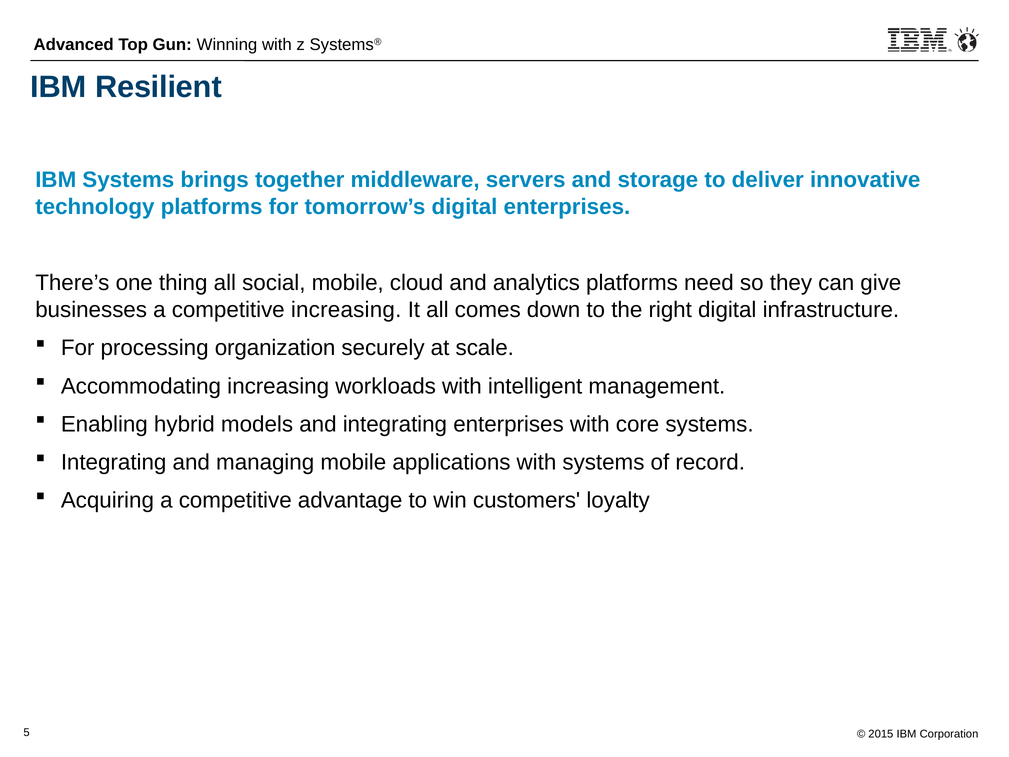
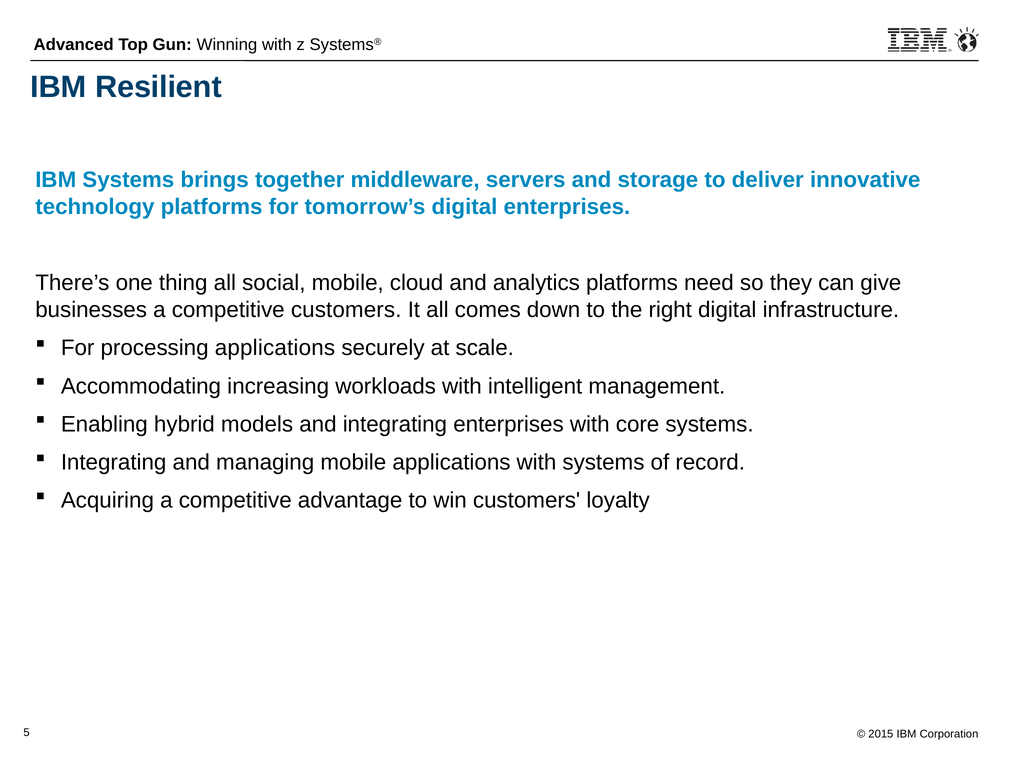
competitive increasing: increasing -> customers (346, 310)
processing organization: organization -> applications (275, 348)
